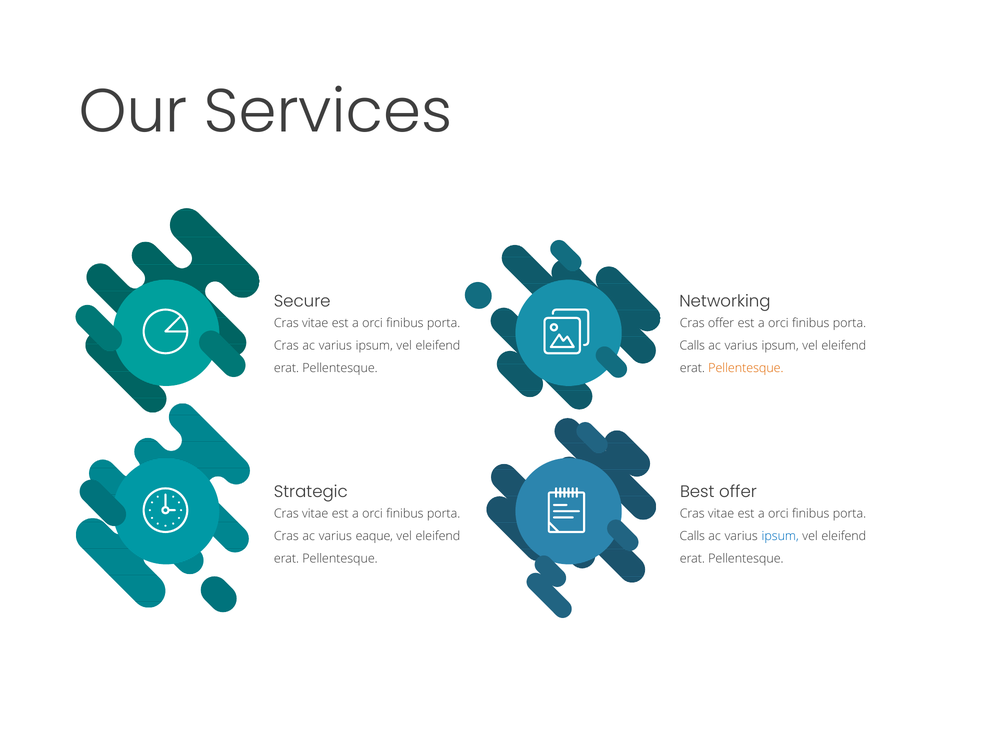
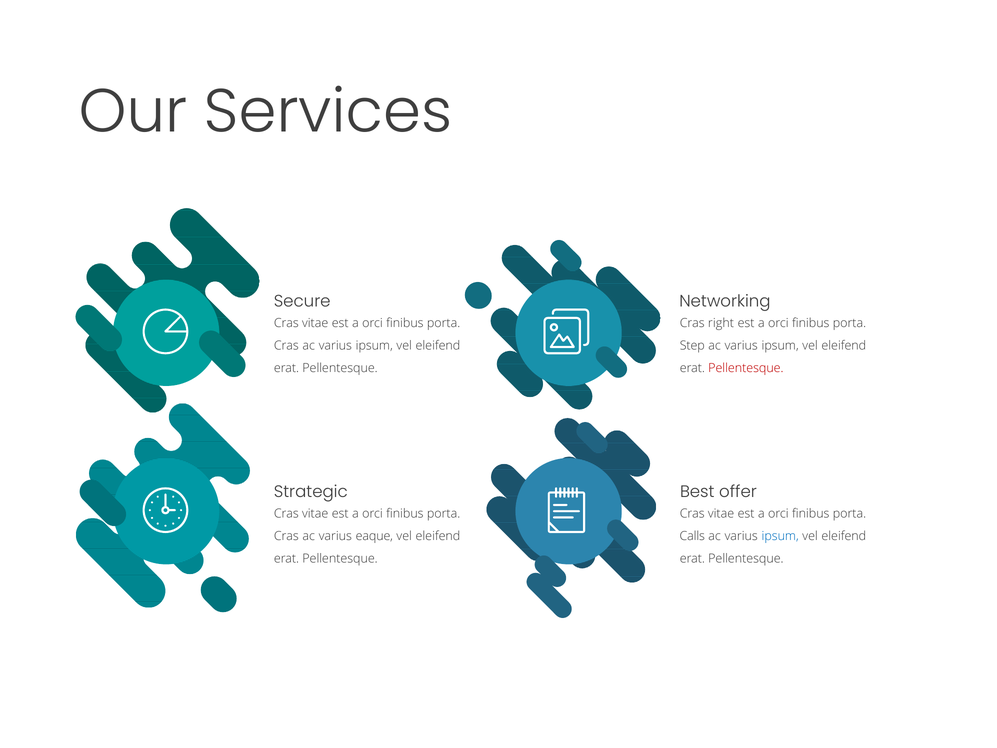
Cras offer: offer -> right (721, 323)
Calls: Calls -> Step (692, 345)
Pellentesque colour: orange -> red (746, 368)
